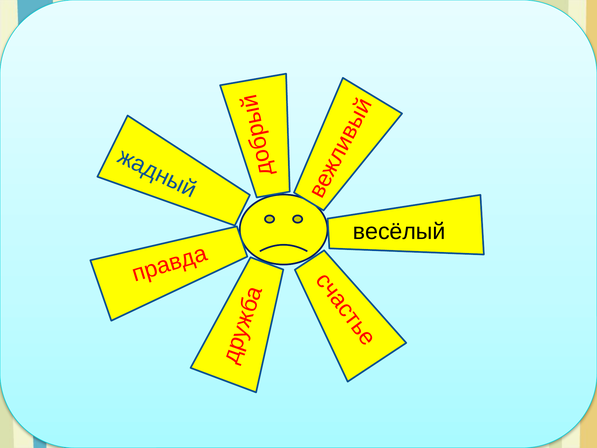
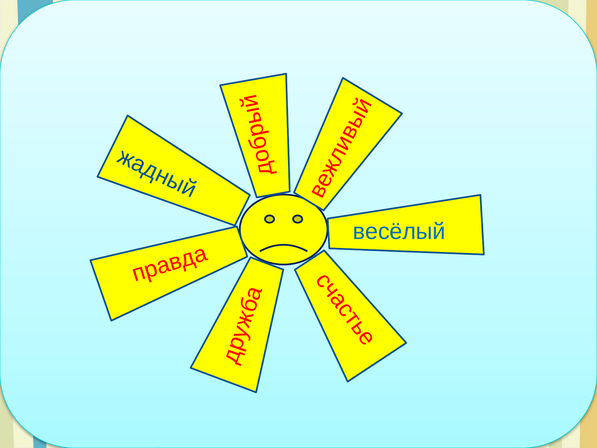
весёлый colour: black -> blue (399, 232)
